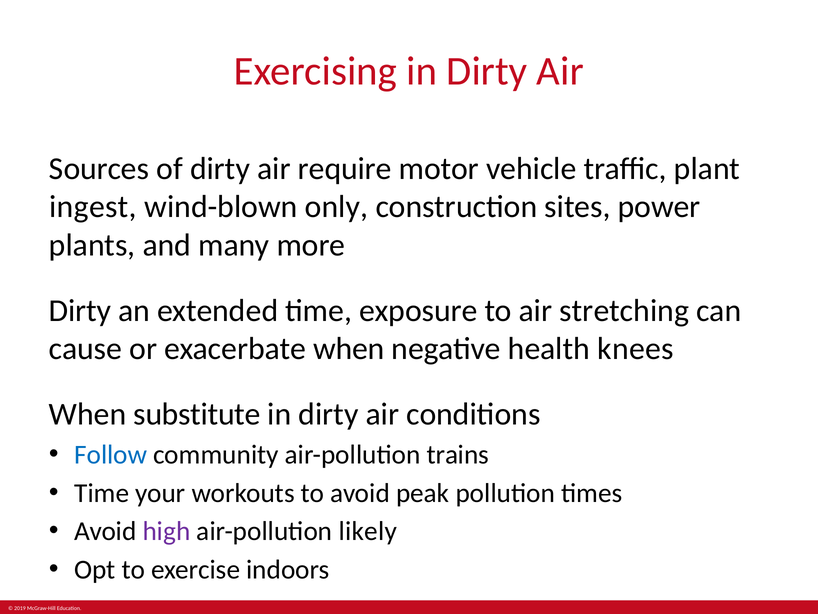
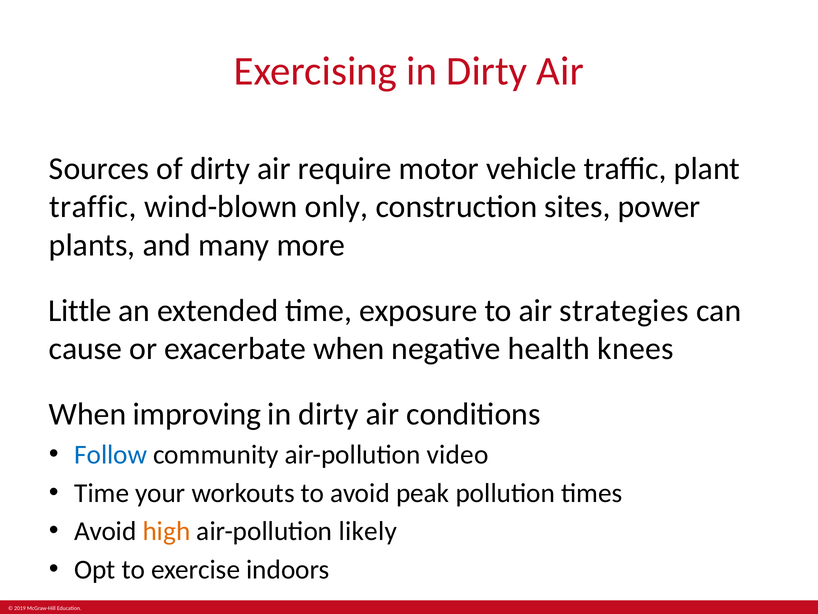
ingest: ingest -> traffic (93, 207)
Dirty: Dirty -> Little (80, 310)
stretching: stretching -> strategies (624, 310)
substitute: substitute -> improving (197, 414)
trains: trains -> video (458, 455)
high colour: purple -> orange (167, 531)
